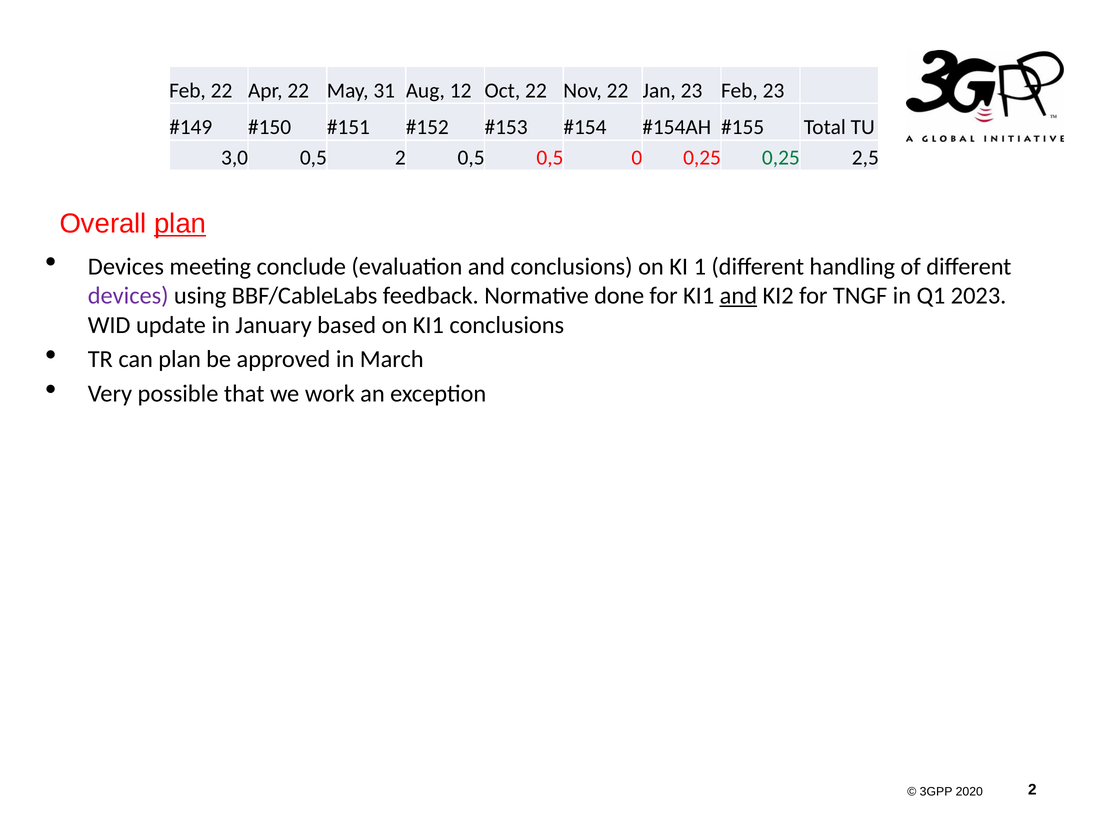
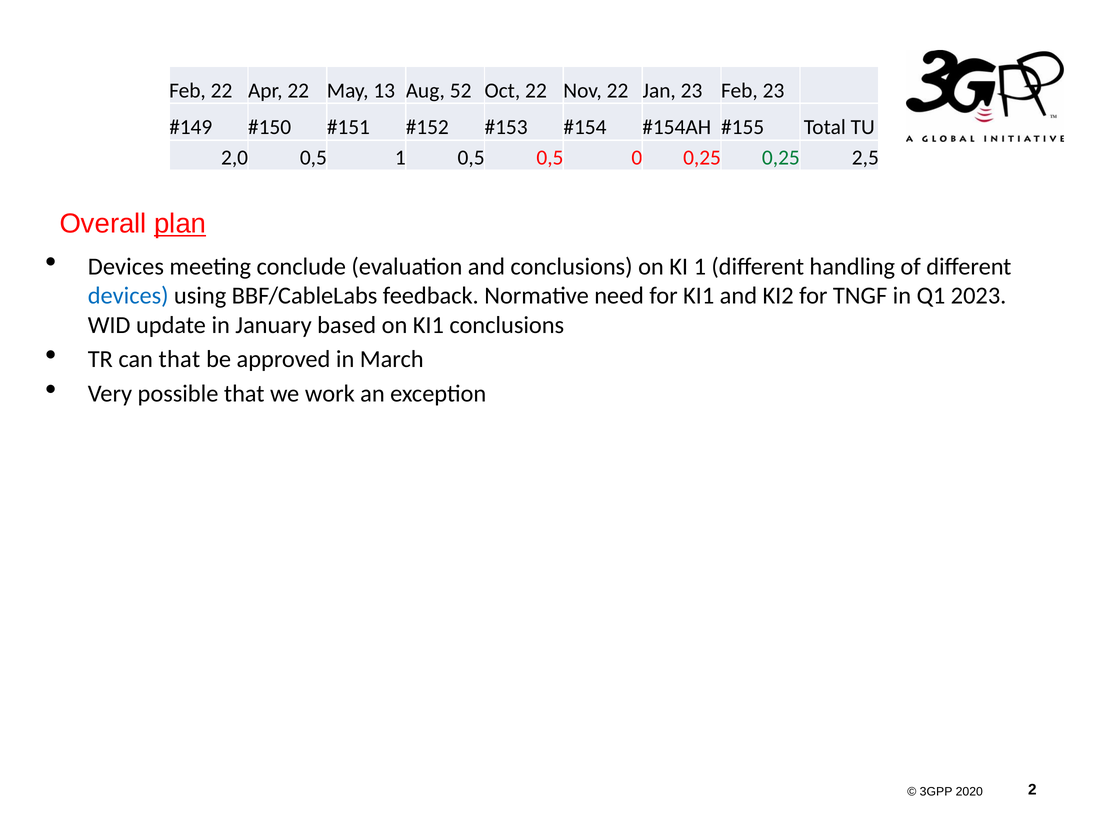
31: 31 -> 13 (384, 90)
12: 12 -> 52 (461, 90)
3,0: 3,0 -> 2,0 (235, 157)
0,5 2: 2 -> 1 (400, 157)
devices colour: purple -> blue (128, 296)
done: done -> need (619, 296)
and underline: present -> none (738, 296)
can plan: plan -> that (179, 359)
